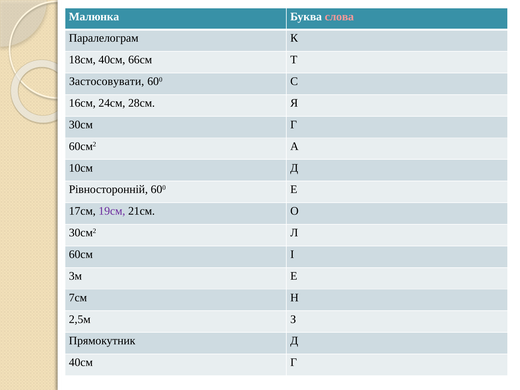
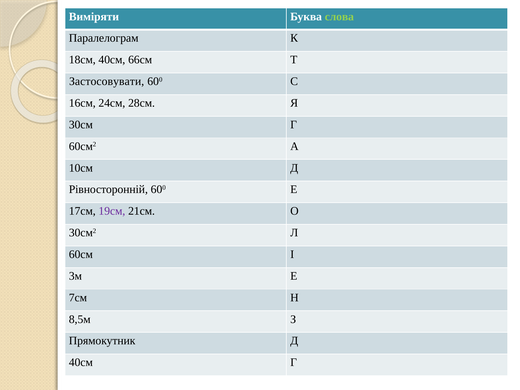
Малюнка: Малюнка -> Виміряти (94, 17)
слова colour: pink -> light green (339, 17)
2,5м: 2,5м -> 8,5м (80, 319)
